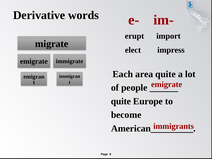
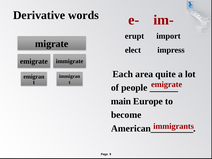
quite: quite -> main (121, 101)
